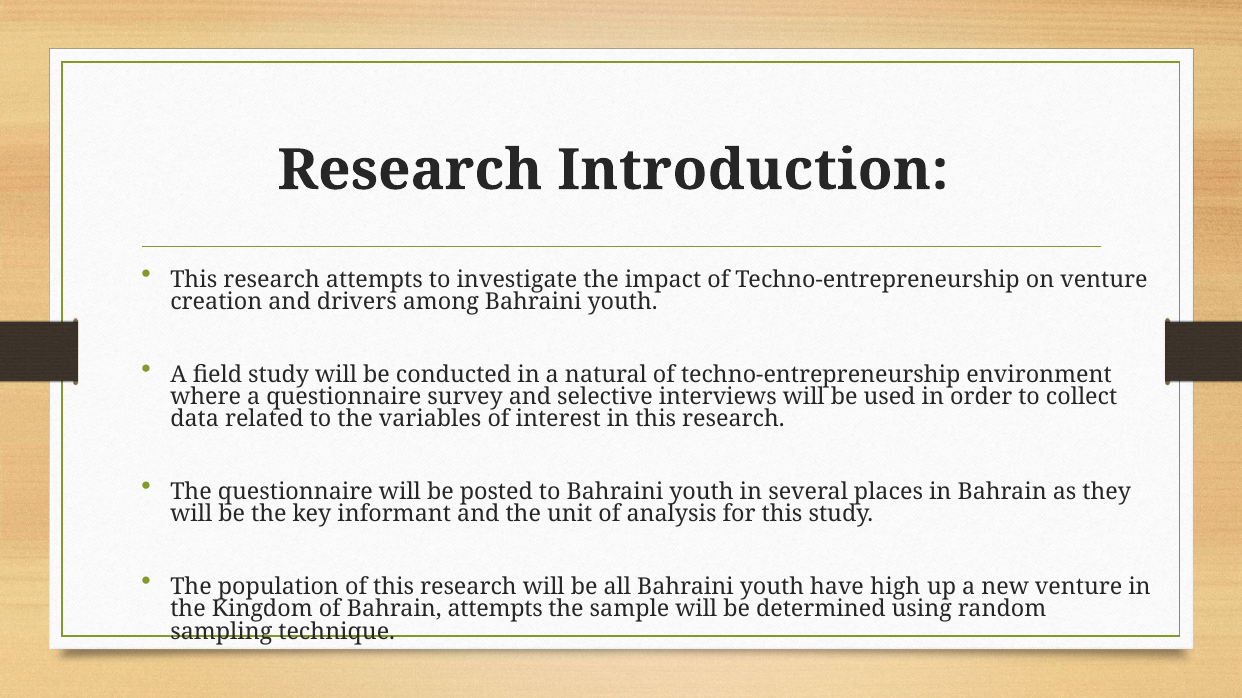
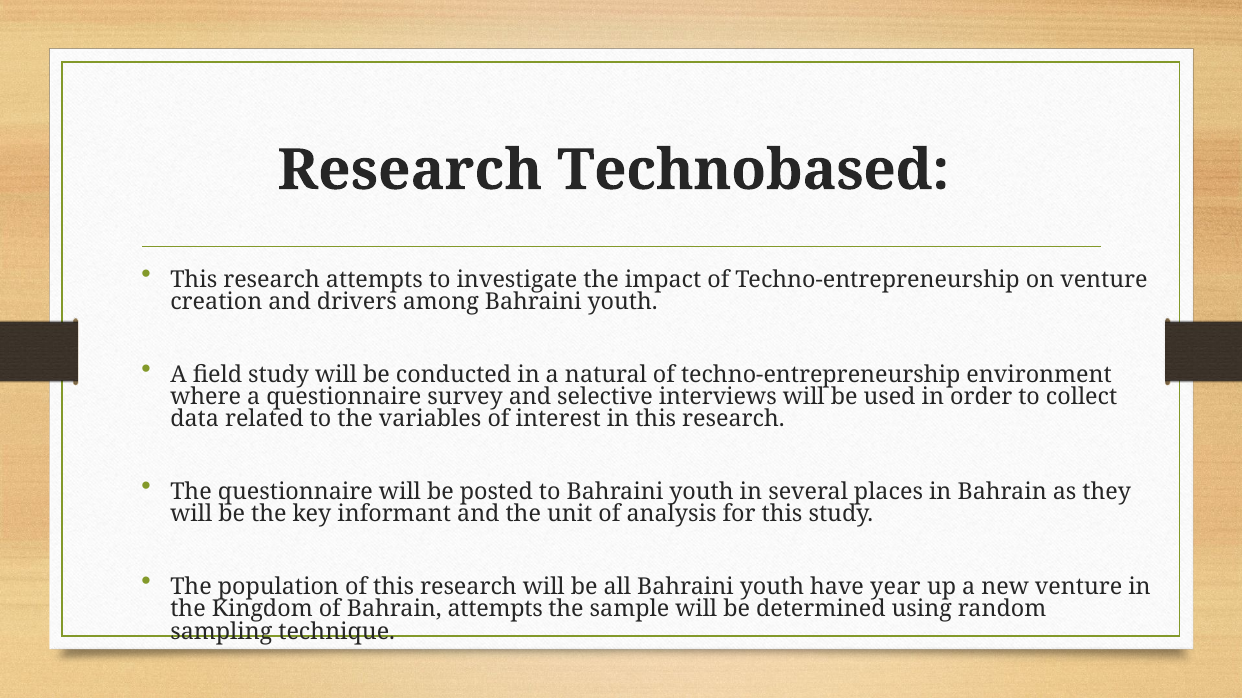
Introduction: Introduction -> Technobased (753, 170)
high: high -> year (895, 587)
